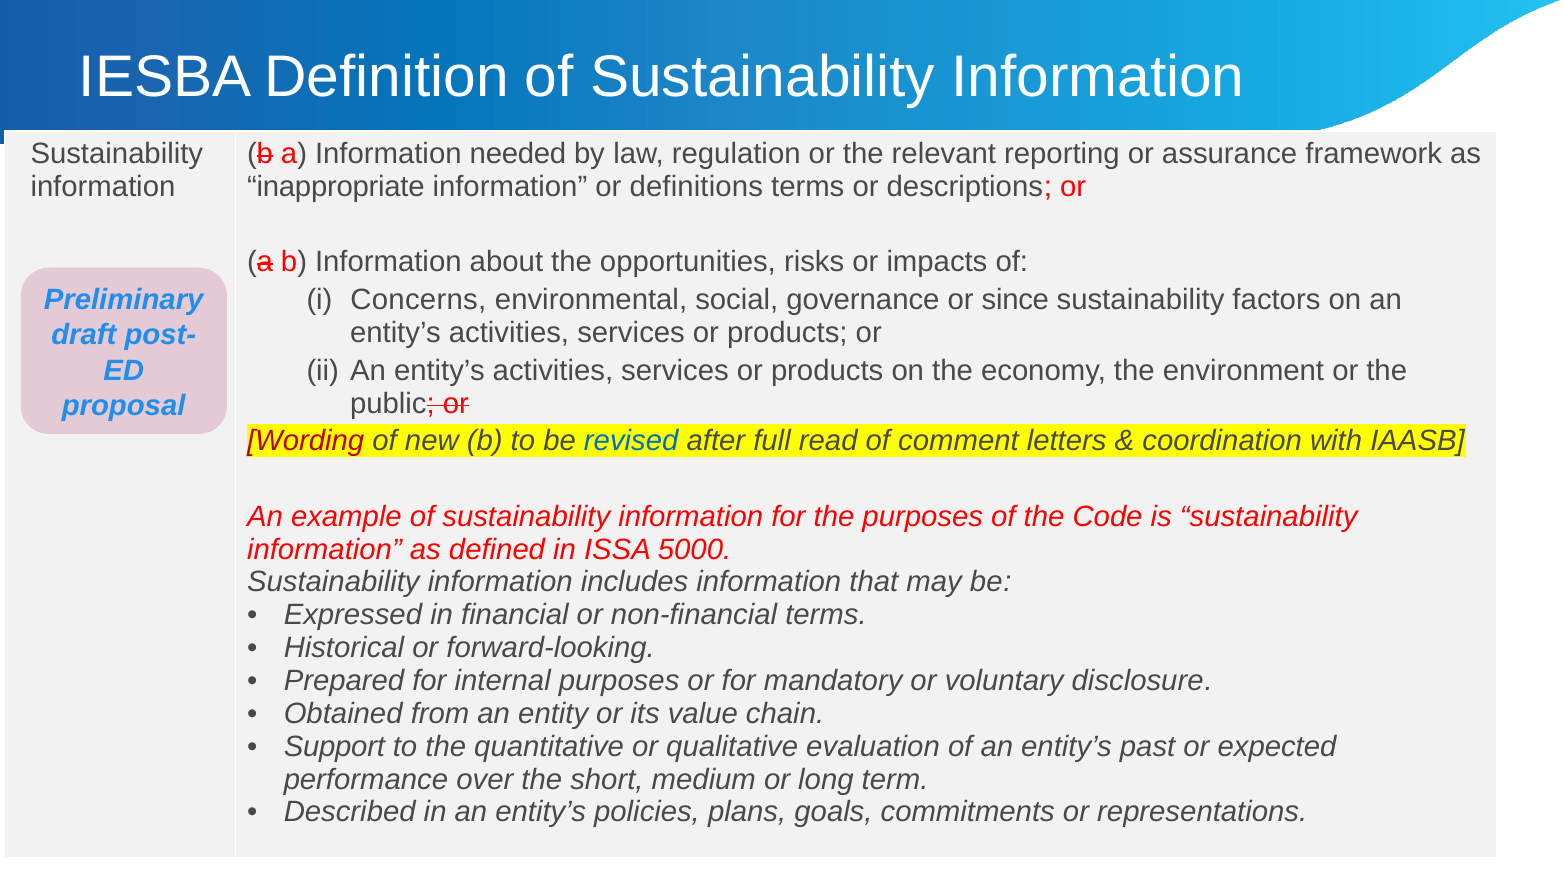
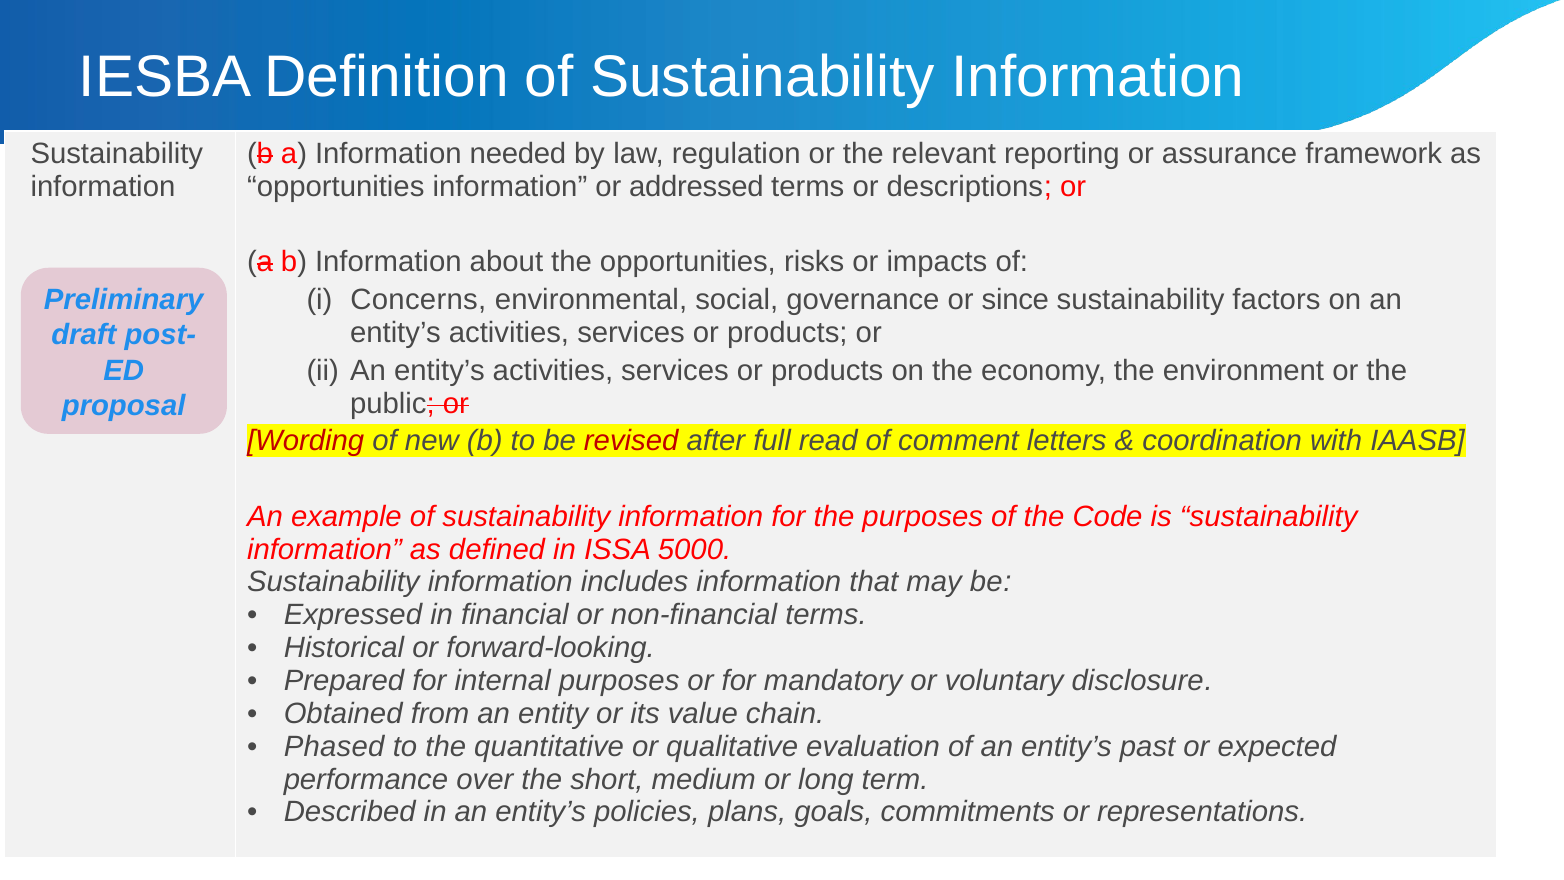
inappropriate: inappropriate -> opportunities (336, 187)
definitions: definitions -> addressed (696, 187)
revised colour: blue -> red (631, 441)
Support: Support -> Phased (334, 746)
